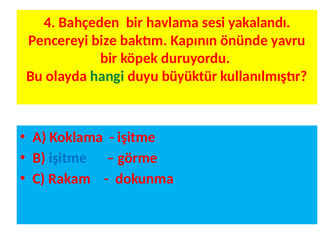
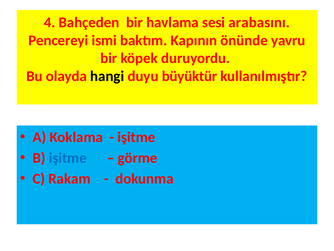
yakalandı: yakalandı -> arabasını (259, 22)
bize: bize -> ismi (104, 40)
hangi colour: green -> black (107, 76)
